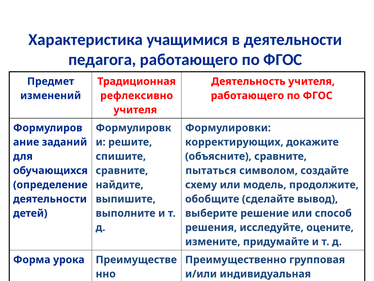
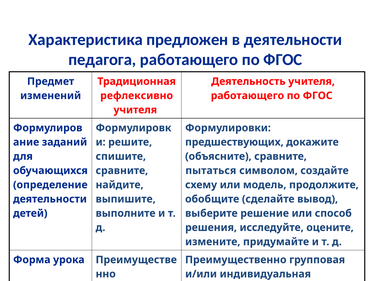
учащимися: учащимися -> предложен (187, 39)
корректирующих: корректирующих -> предшествующих (234, 142)
